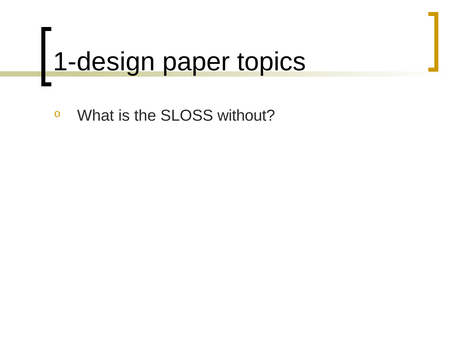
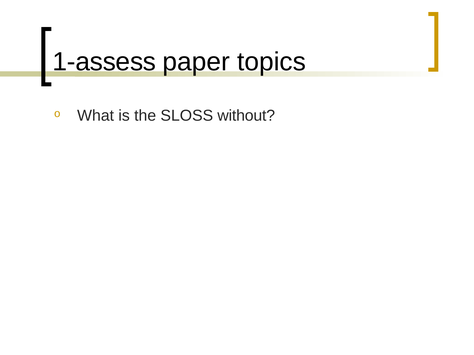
1-design: 1-design -> 1-assess (104, 62)
